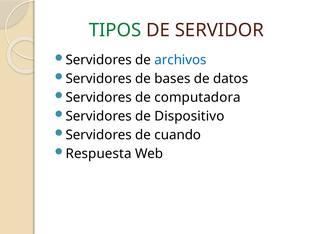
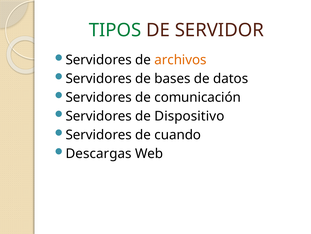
archivos colour: blue -> orange (181, 60)
computadora: computadora -> comunicación (198, 97)
Respuesta: Respuesta -> Descargas (99, 153)
